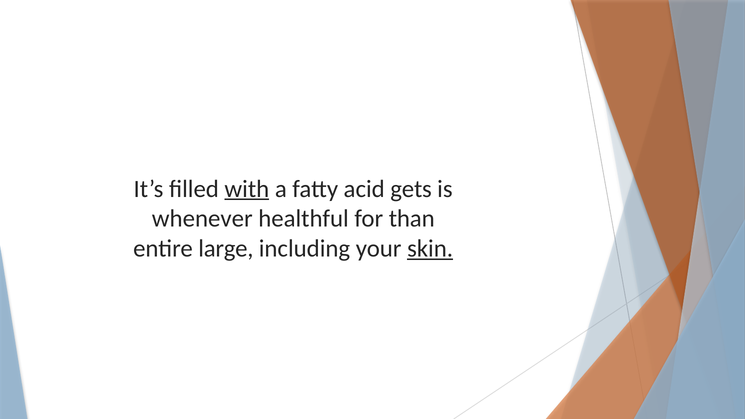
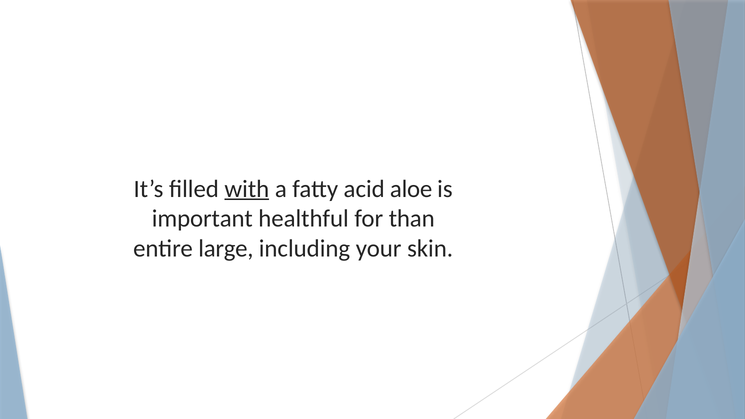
gets: gets -> aloe (411, 189)
whenever: whenever -> important (202, 219)
skin underline: present -> none (430, 248)
